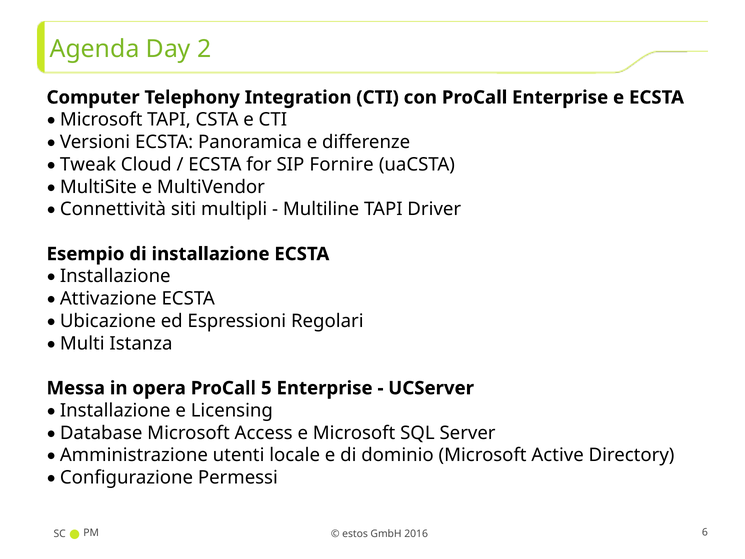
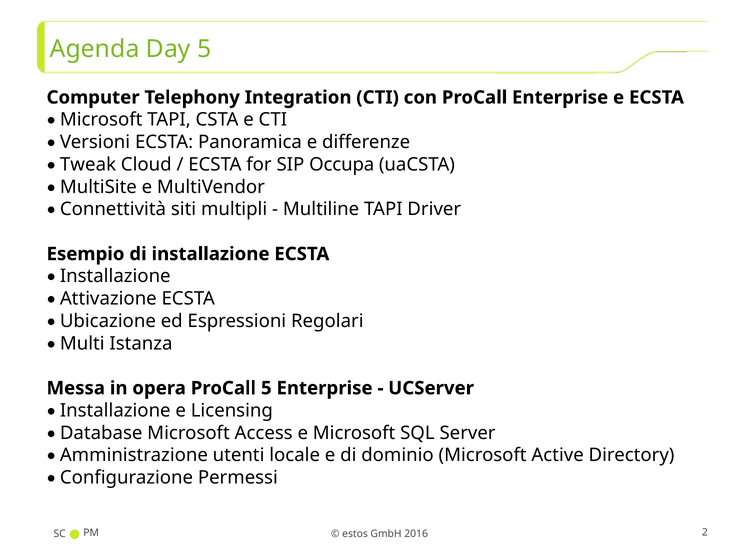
Day 2: 2 -> 5 (204, 49)
Fornire: Fornire -> Occupa (342, 164)
6: 6 -> 2 (705, 532)
